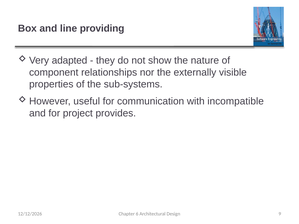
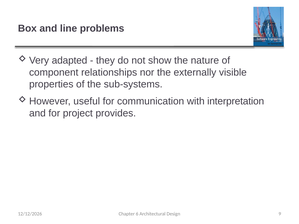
providing: providing -> problems (102, 28)
incompatible: incompatible -> interpretation (236, 101)
